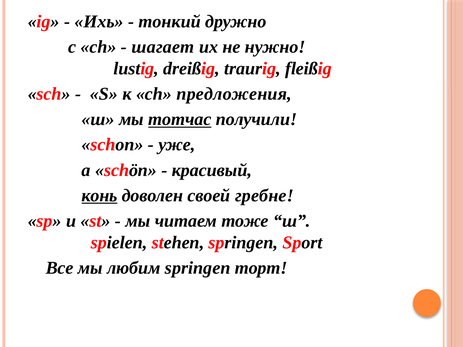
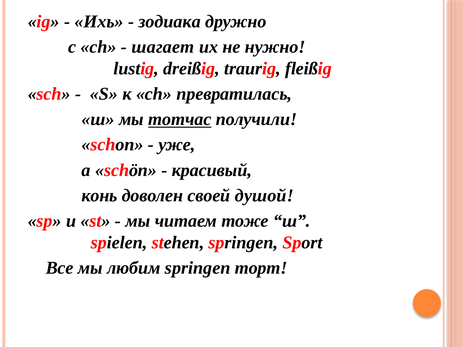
тонкий: тонкий -> зодиака (170, 22)
предложения: предложения -> превратилась (234, 94)
конь underline: present -> none (100, 196)
гребне: гребне -> душой (264, 196)
